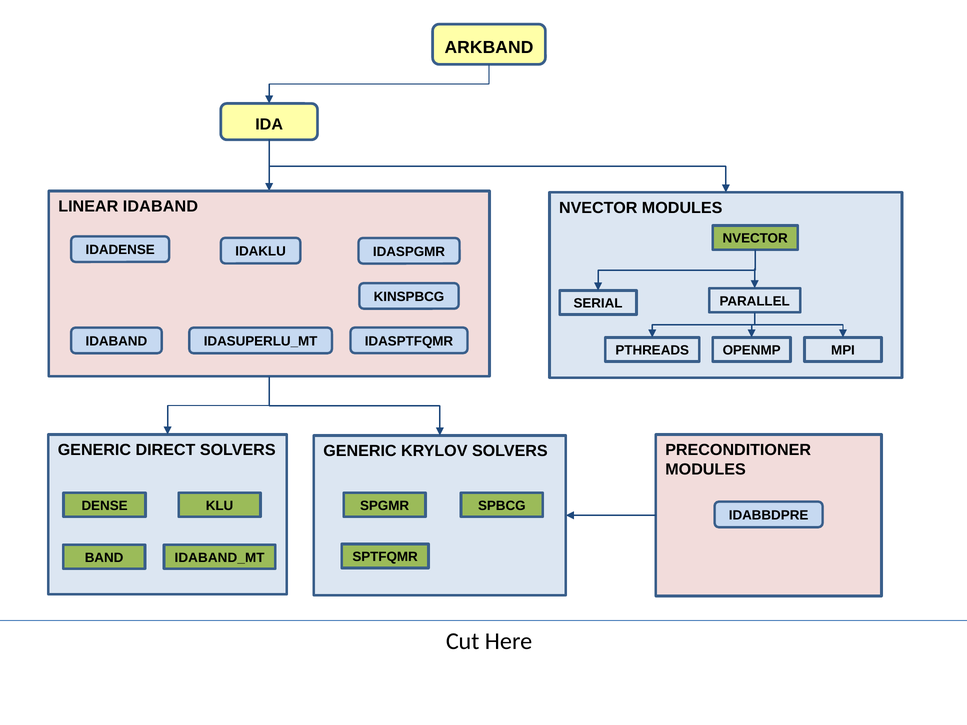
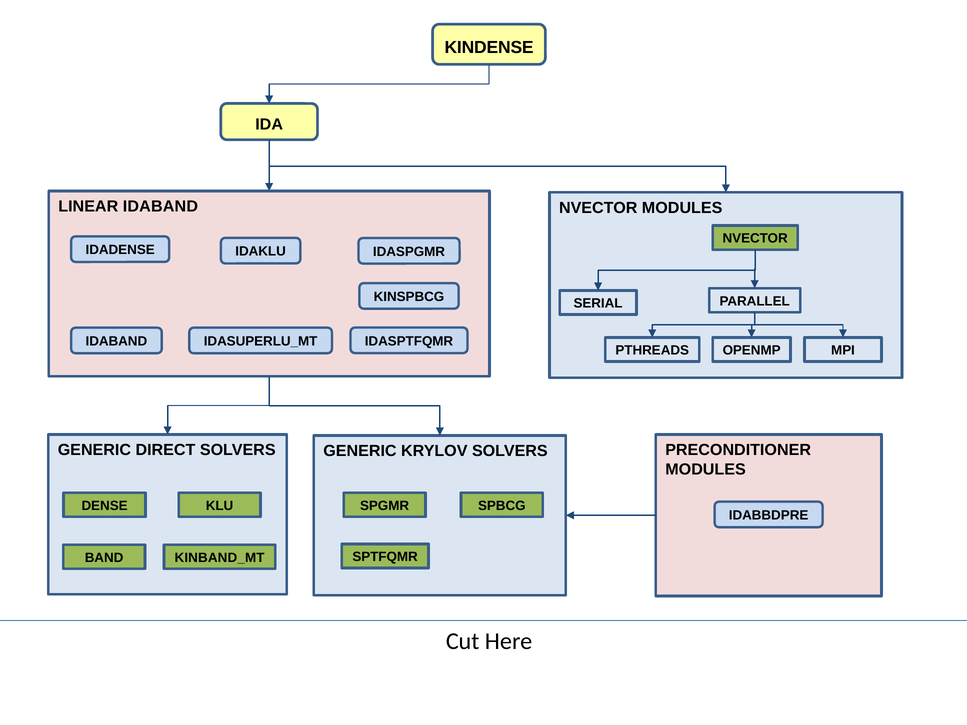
ARKBAND: ARKBAND -> KINDENSE (489, 48)
IDABAND_MT: IDABAND_MT -> KINBAND_MT (220, 558)
